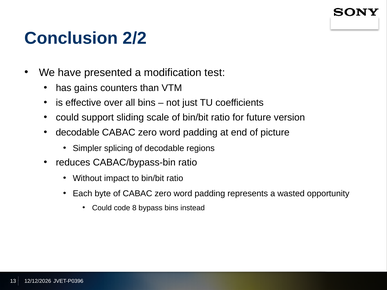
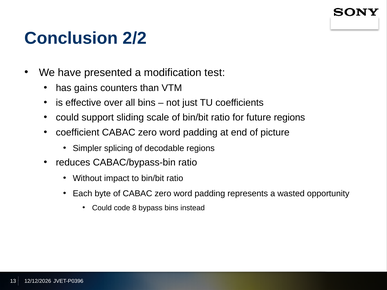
future version: version -> regions (289, 118)
decodable: decodable -> coefficient (78, 132)
